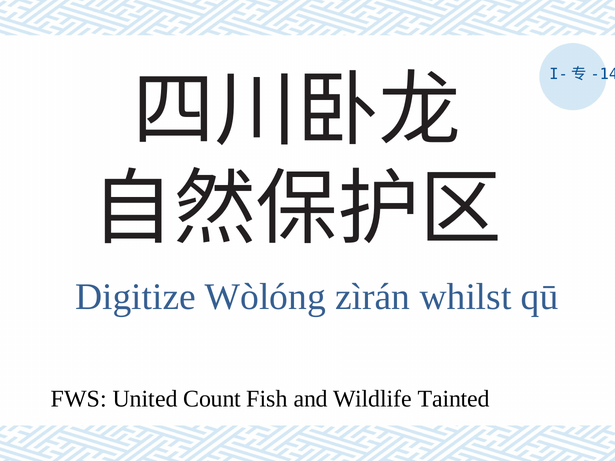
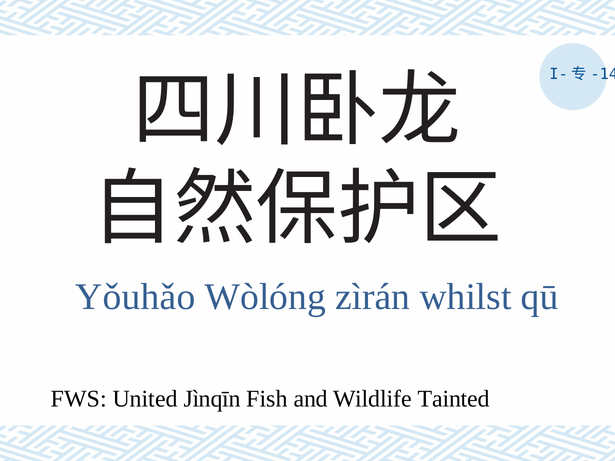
Digitize: Digitize -> Yǒuhǎo (135, 297)
Count: Count -> Jìnqīn (212, 399)
